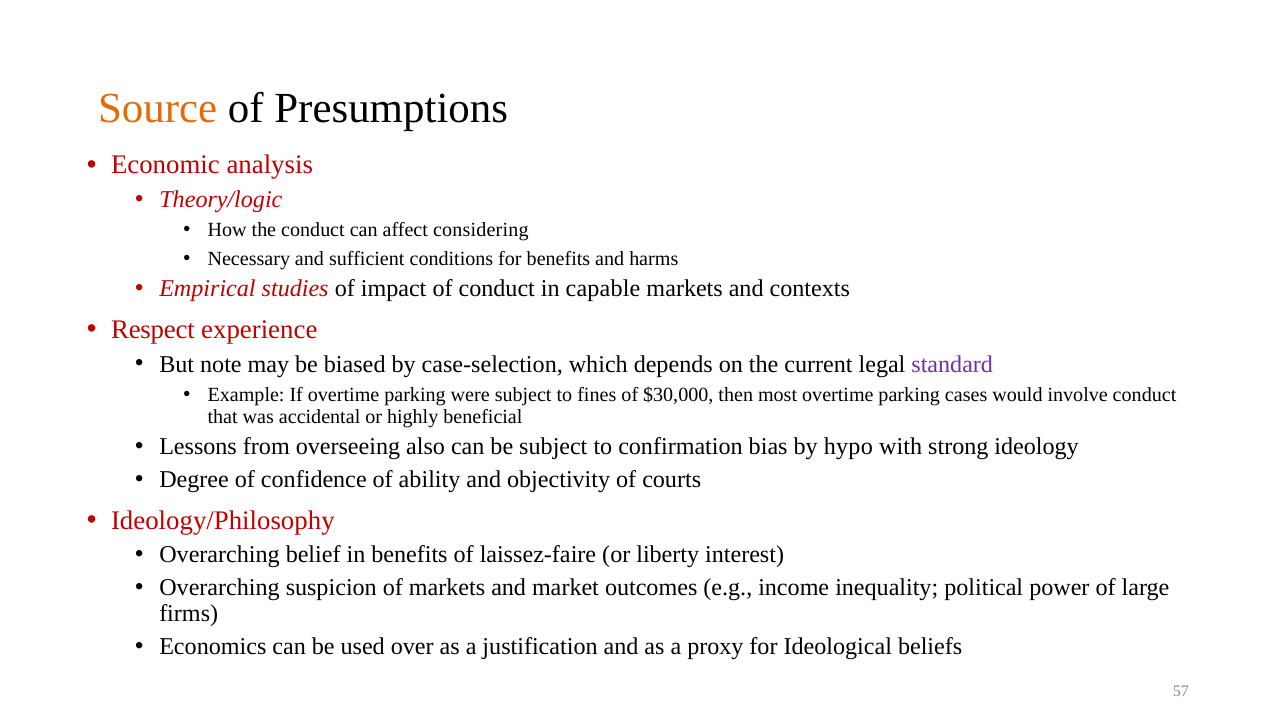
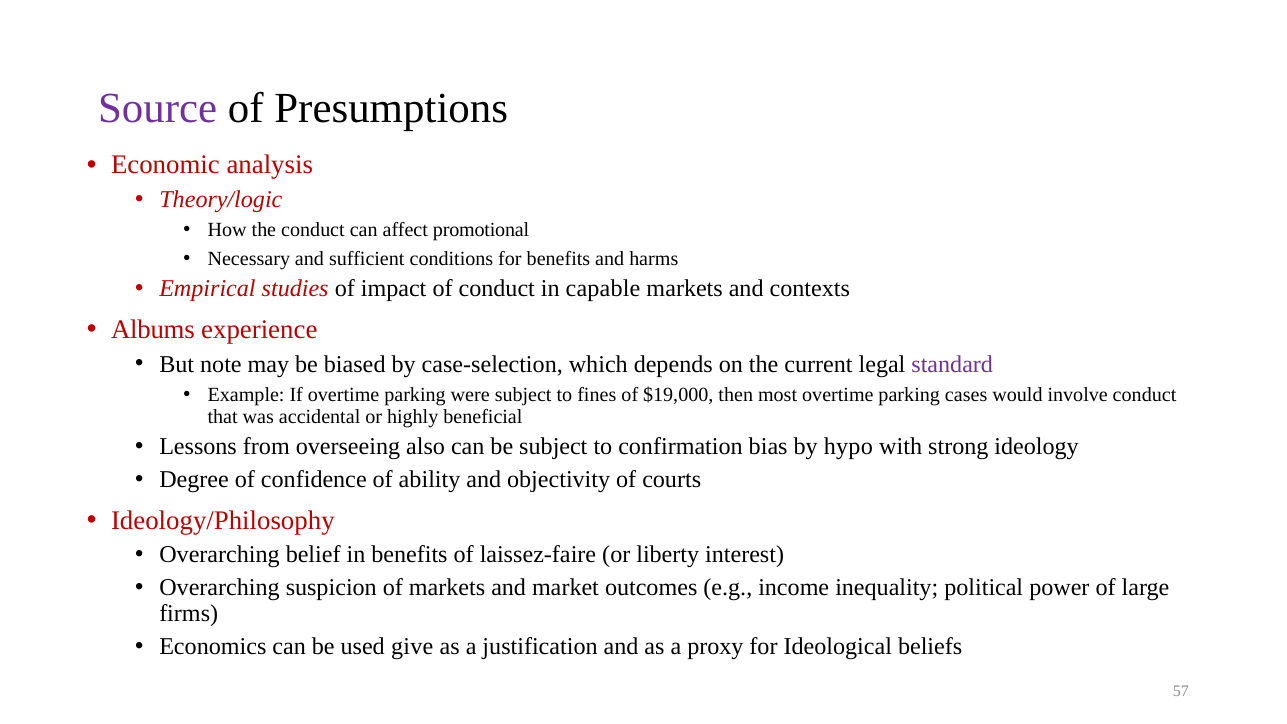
Source colour: orange -> purple (158, 108)
considering: considering -> promotional (481, 230)
Respect: Respect -> Albums (153, 330)
$30,000: $30,000 -> $19,000 (678, 395)
over: over -> give (412, 646)
